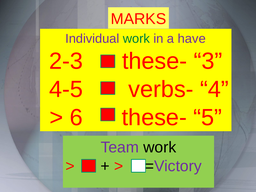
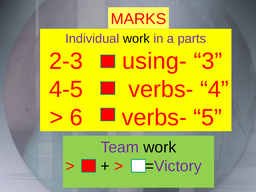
work colour: green -> black (136, 39)
have: have -> parts (192, 39)
2-3 these-: these- -> using- (154, 61)
6 these-: these- -> verbs- (154, 117)
